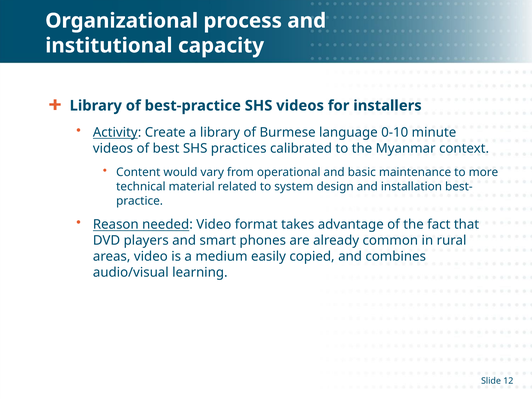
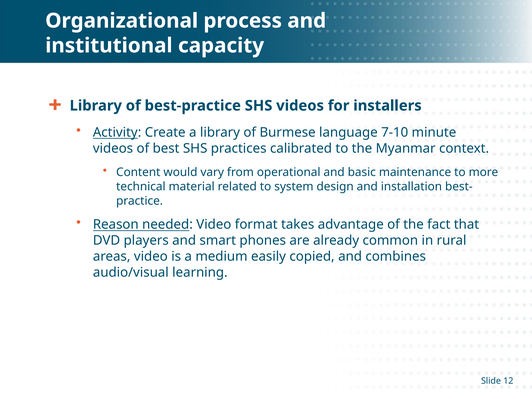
0-10: 0-10 -> 7-10 (395, 132)
